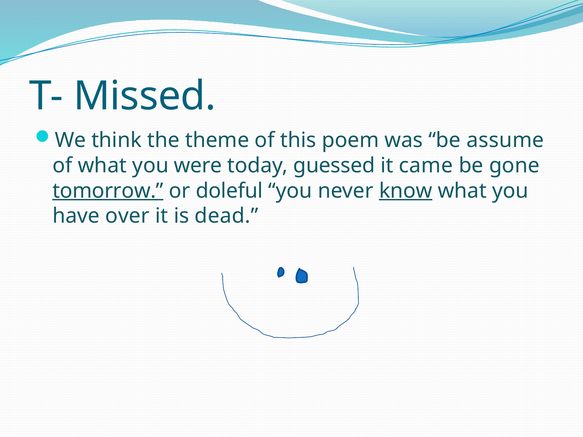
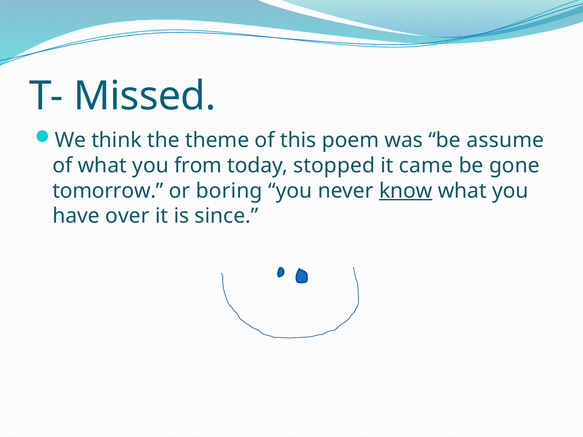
were: were -> from (198, 166)
guessed: guessed -> stopped (334, 166)
tomorrow underline: present -> none (108, 191)
doleful: doleful -> boring (229, 191)
dead: dead -> since (227, 216)
